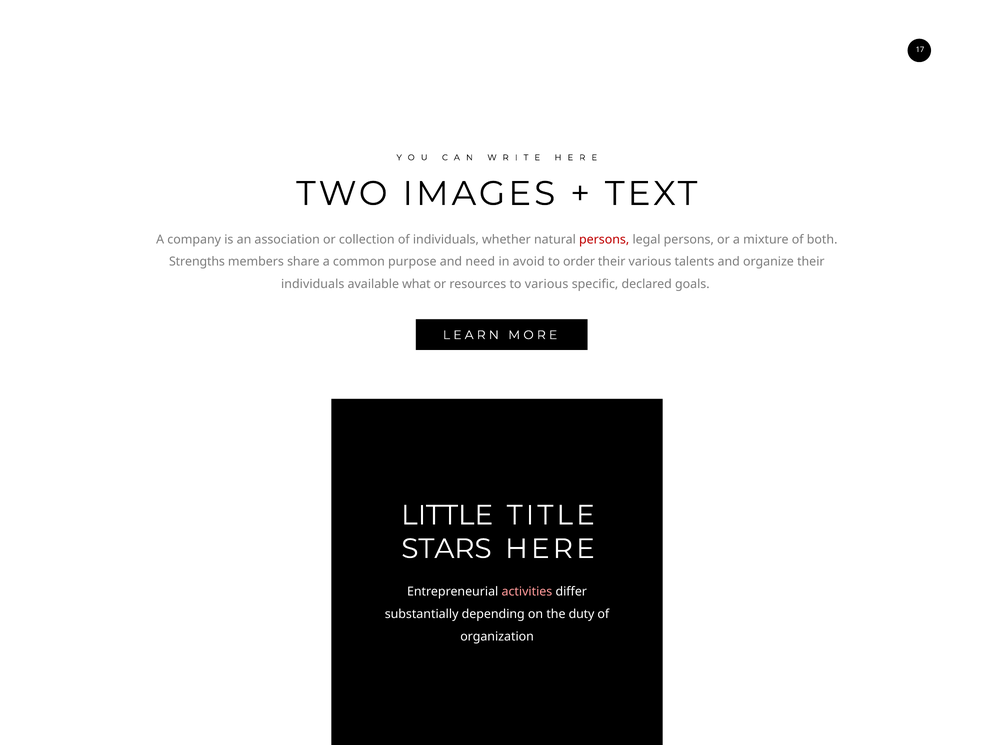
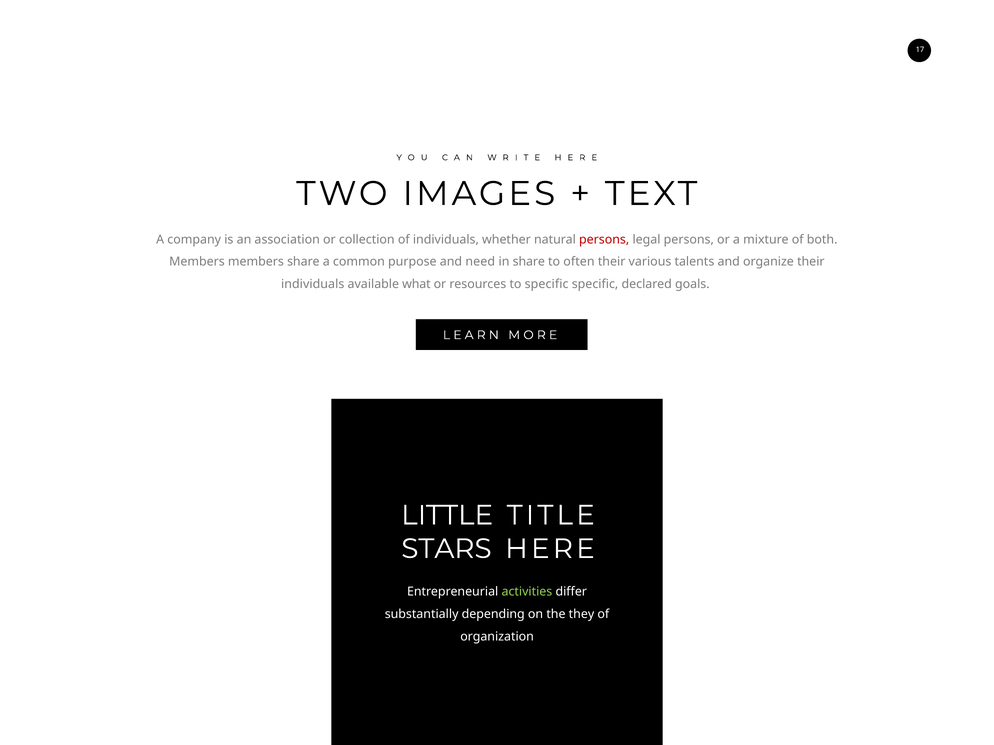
Strengths: Strengths -> Members (197, 262)
in avoid: avoid -> share (529, 262)
order: order -> often (579, 262)
to various: various -> specific (547, 284)
activities colour: pink -> light green (527, 592)
duty: duty -> they (581, 615)
